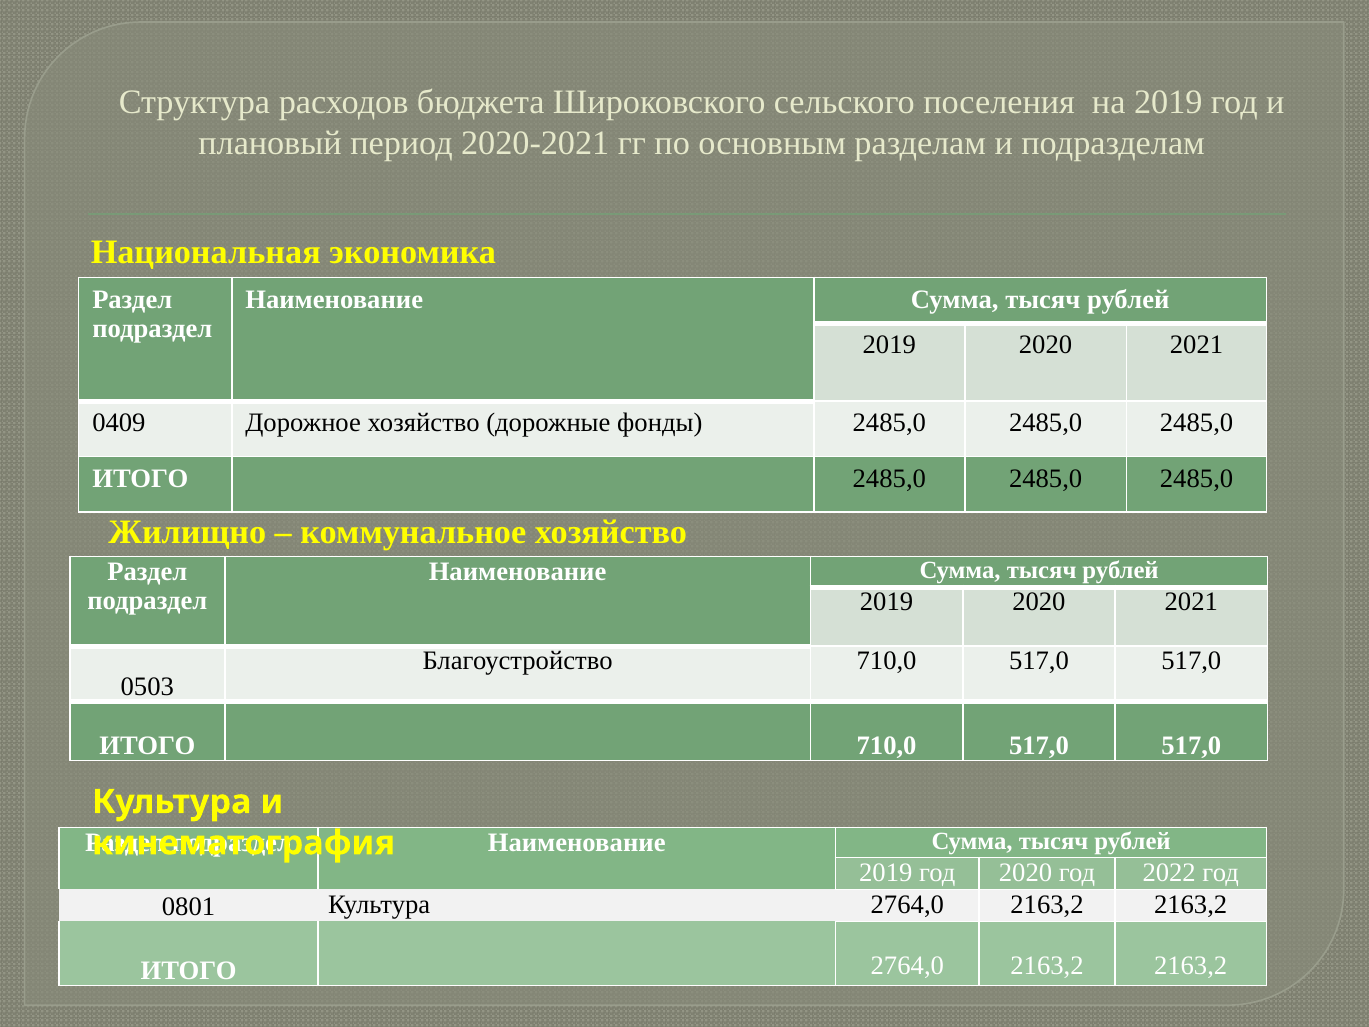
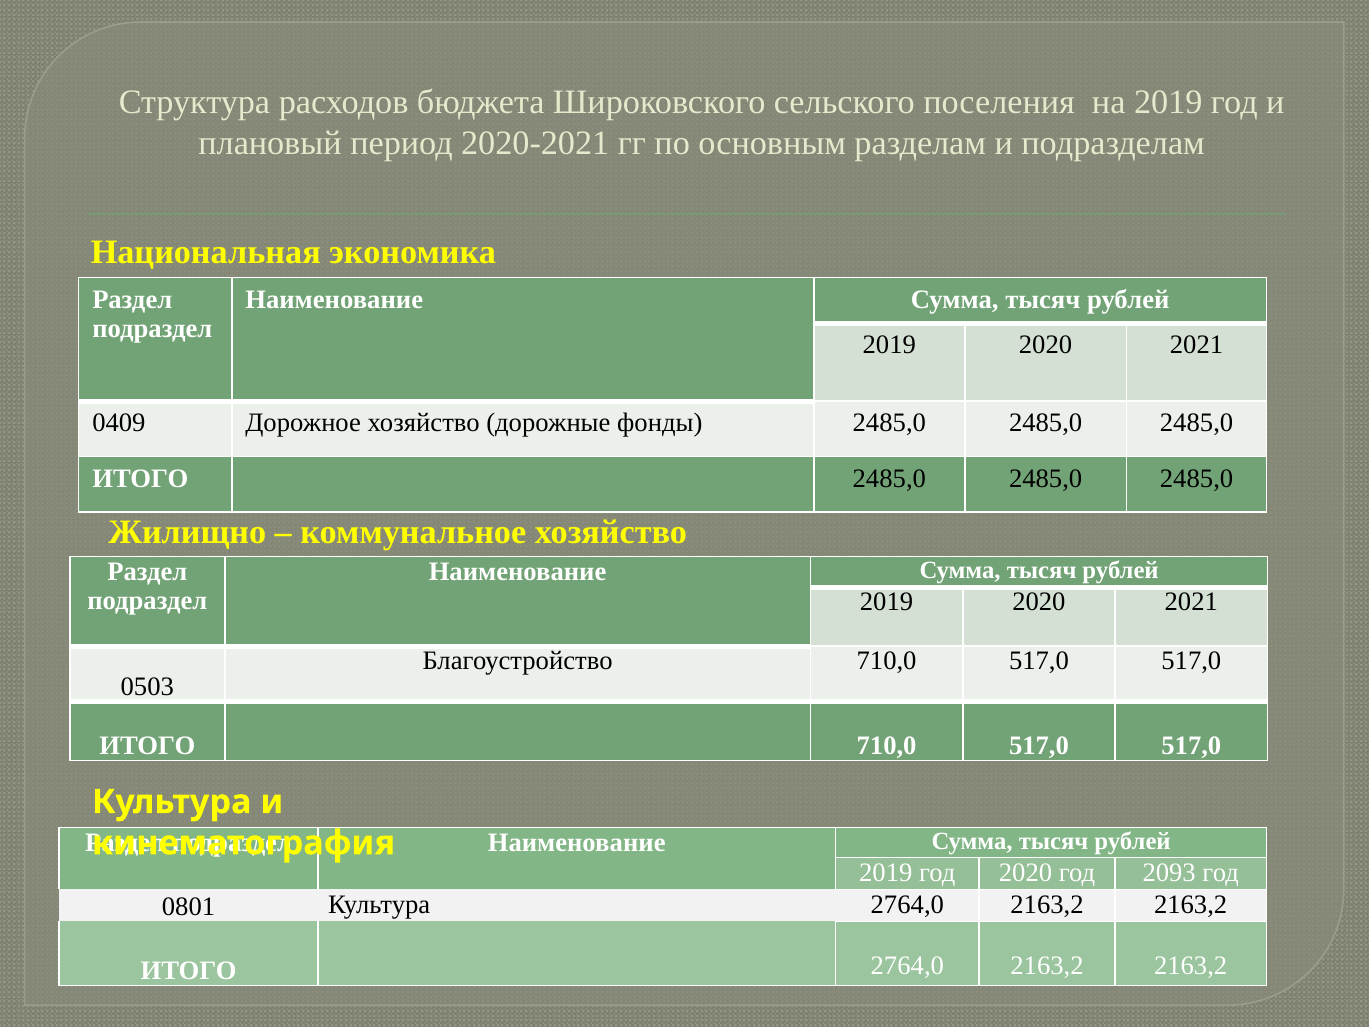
2022: 2022 -> 2093 (1169, 872)
